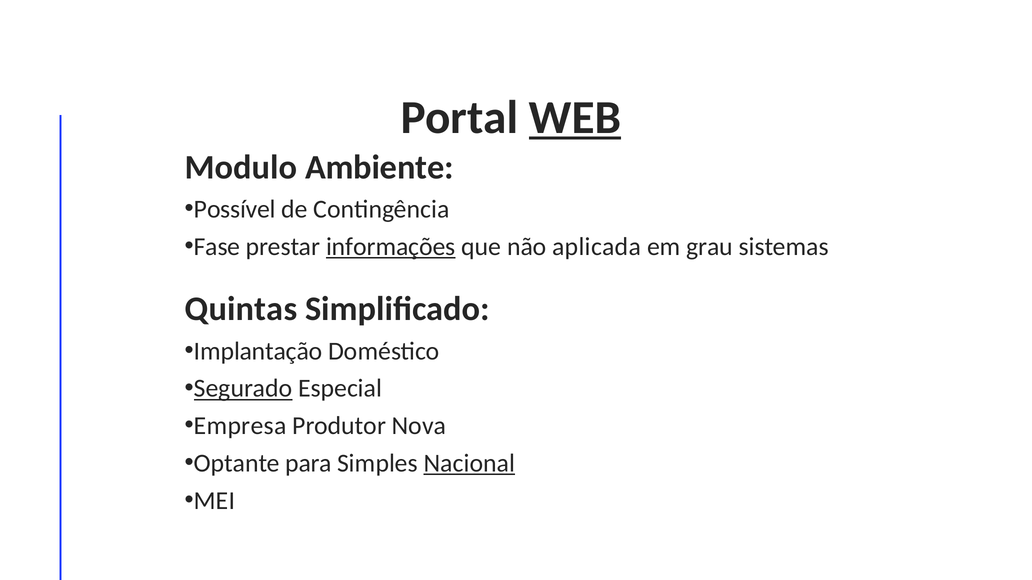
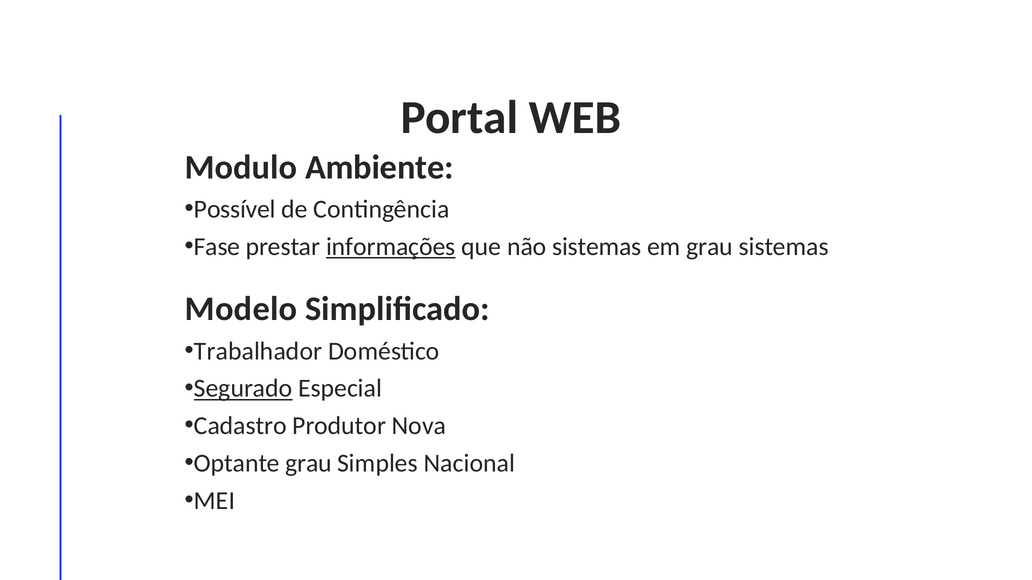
WEB underline: present -> none (575, 118)
não aplicada: aplicada -> sistemas (597, 247)
Quintas: Quintas -> Modelo (241, 309)
Implantação: Implantação -> Trabalhador (258, 351)
Empresa: Empresa -> Cadastro (240, 426)
Optante para: para -> grau (309, 464)
Nacional underline: present -> none (469, 464)
